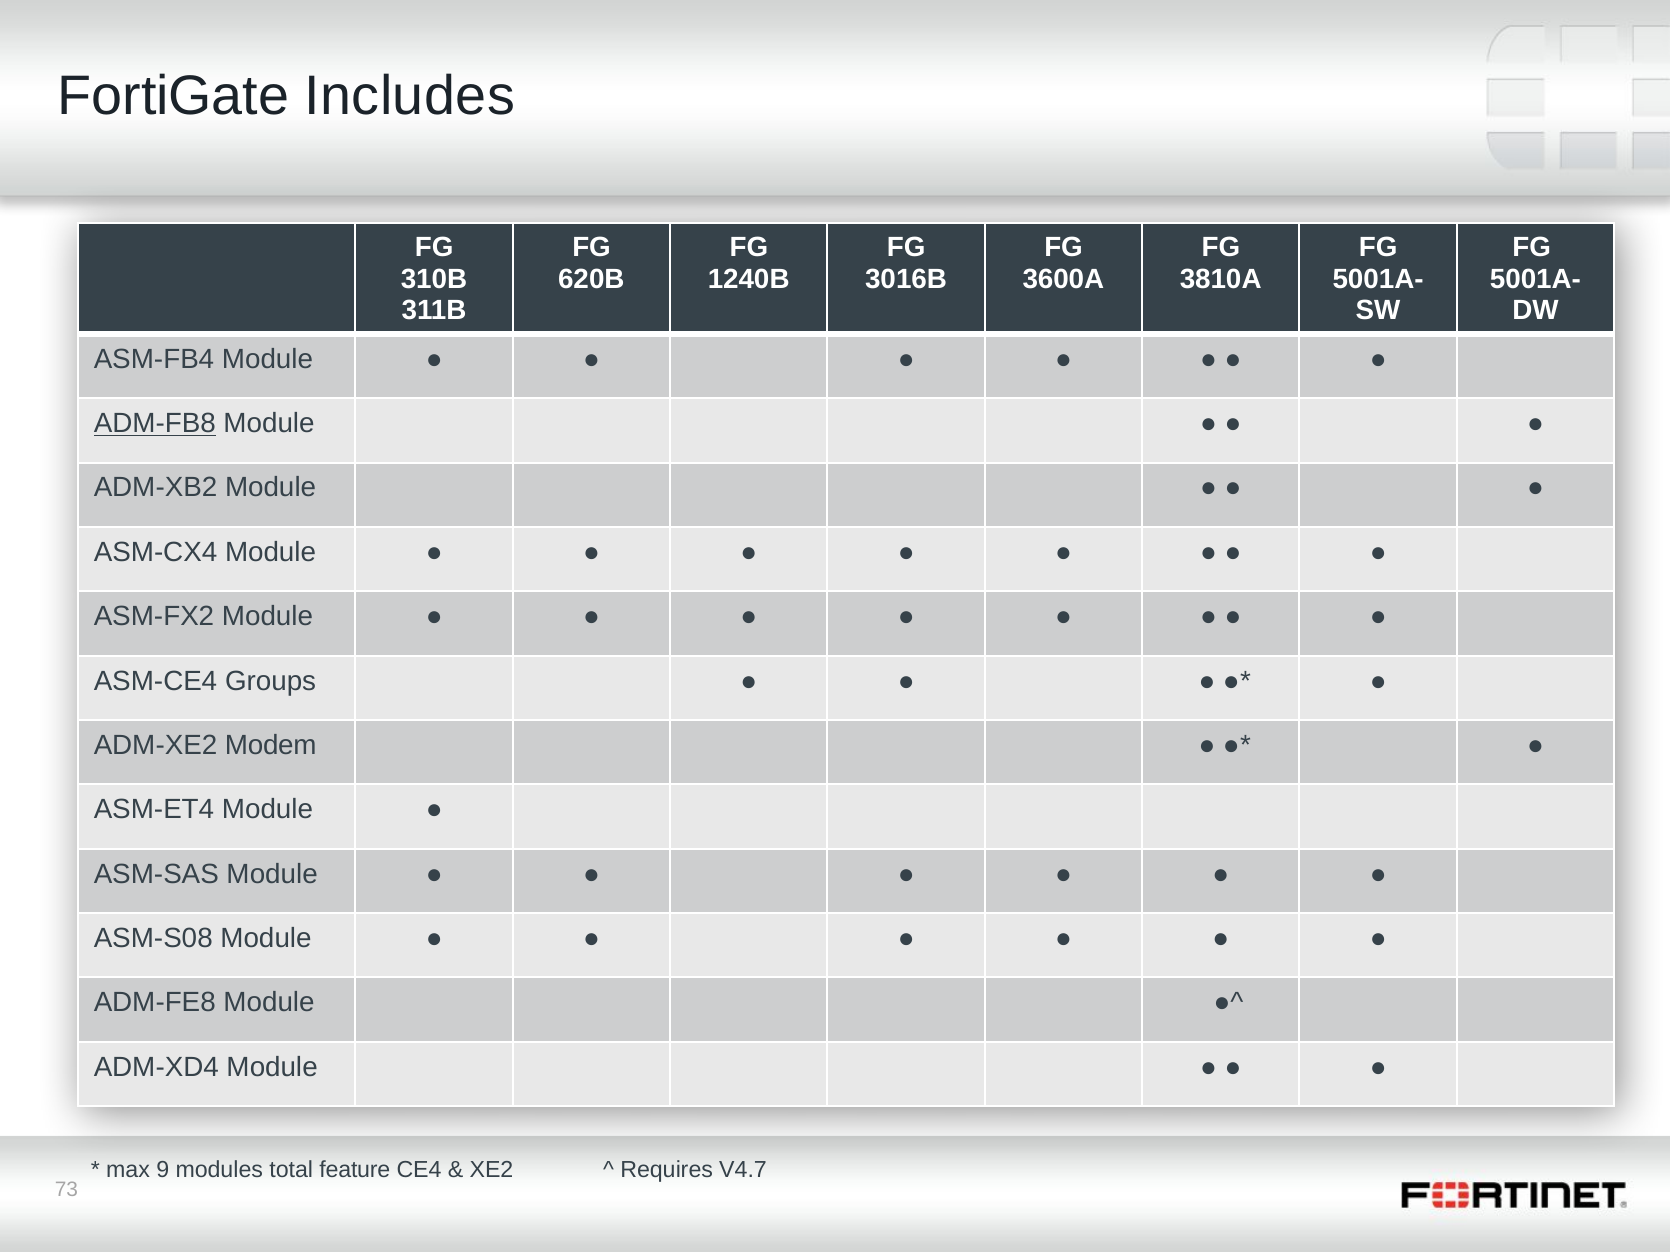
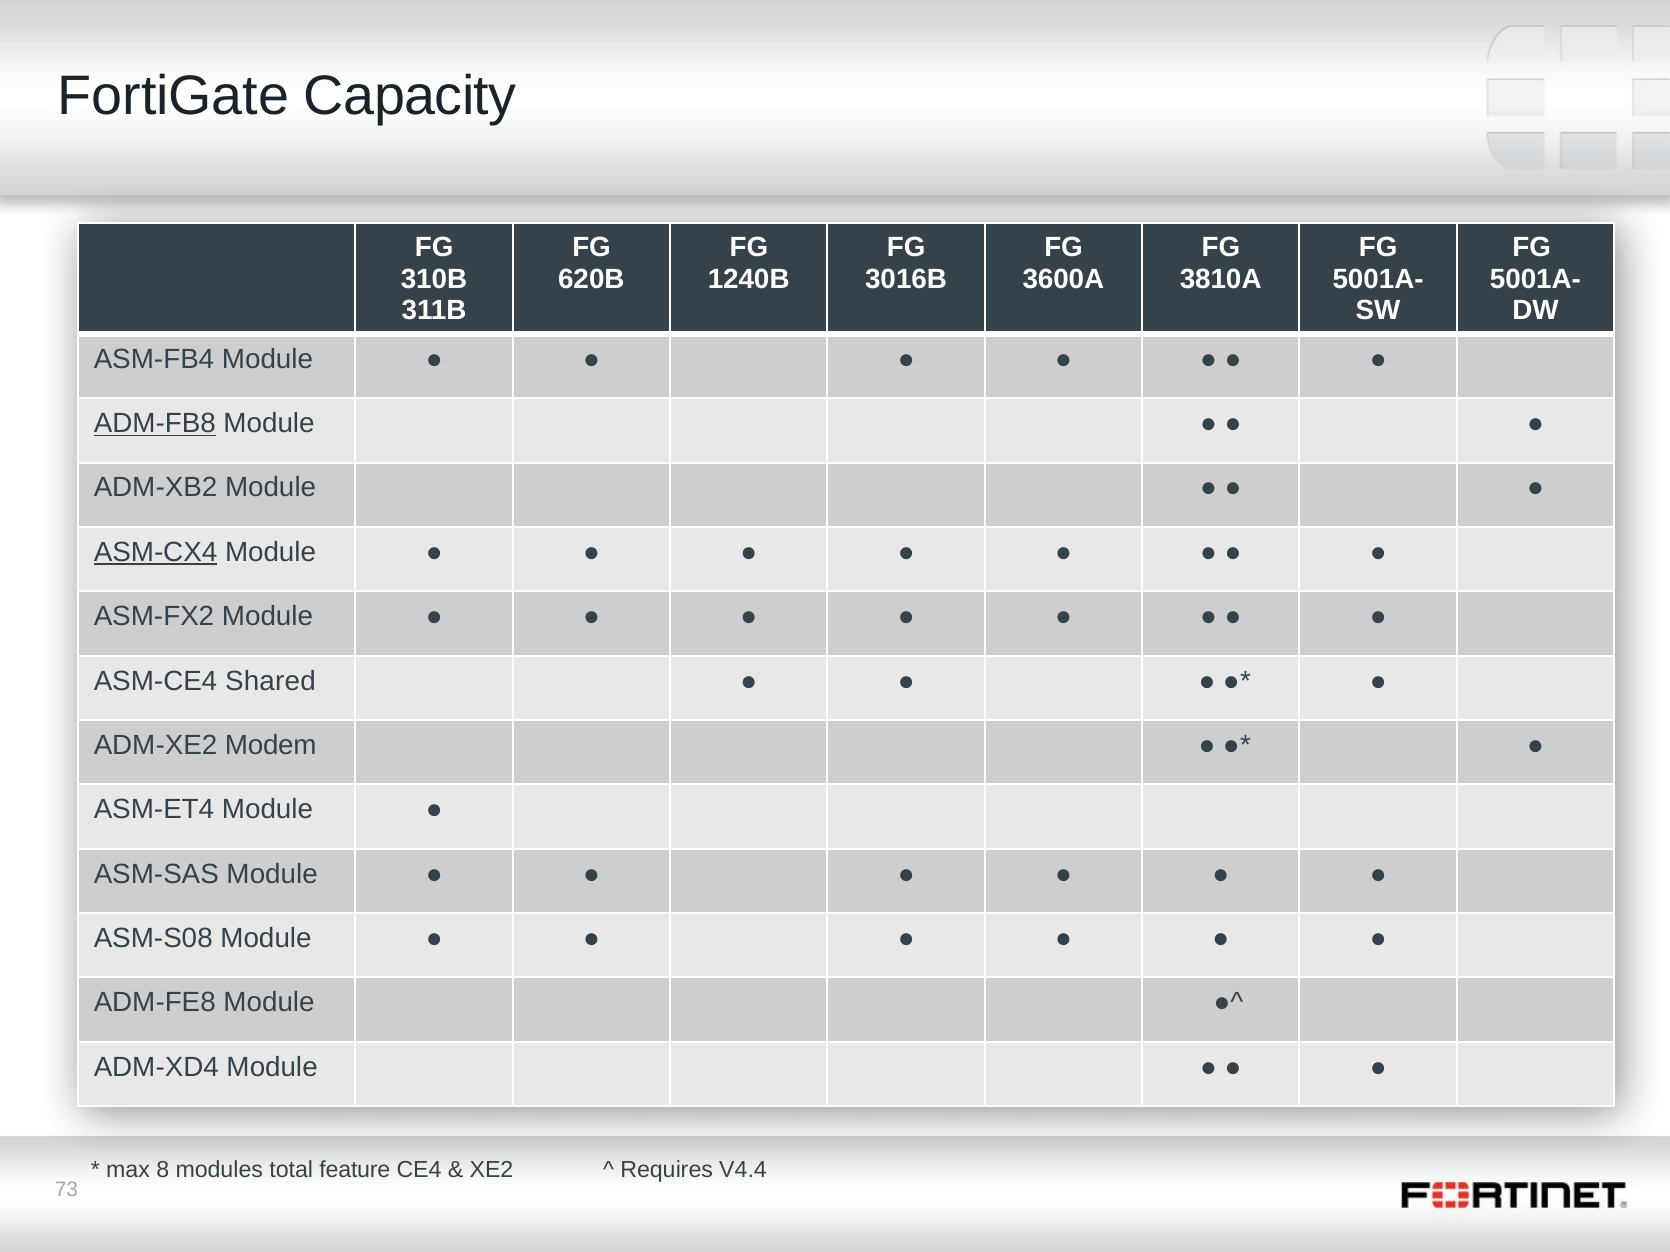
Includes: Includes -> Capacity (410, 96)
ASM-CX4 underline: none -> present (156, 552)
Groups: Groups -> Shared (270, 681)
9: 9 -> 8 (163, 1170)
V4.7: V4.7 -> V4.4 (743, 1170)
